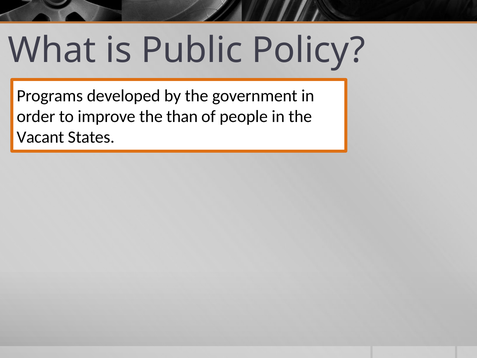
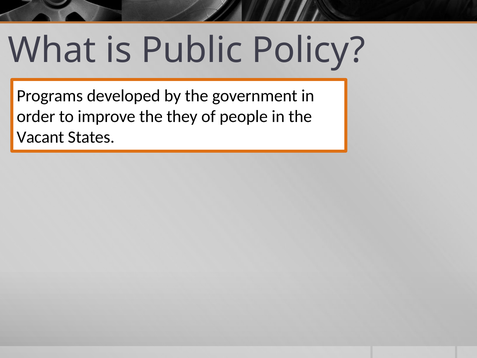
than: than -> they (182, 116)
